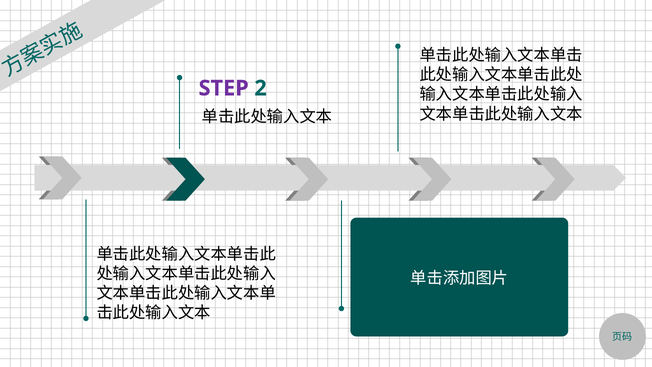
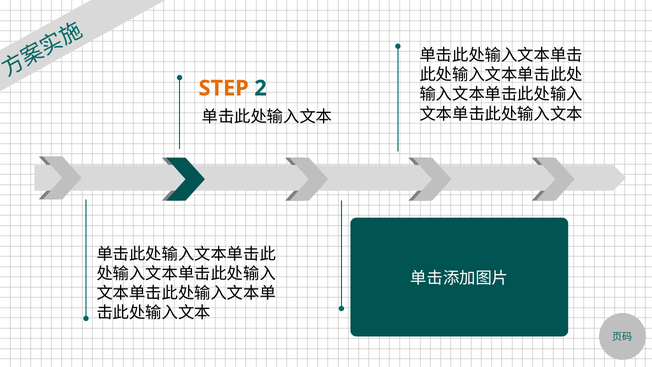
STEP colour: purple -> orange (224, 88)
